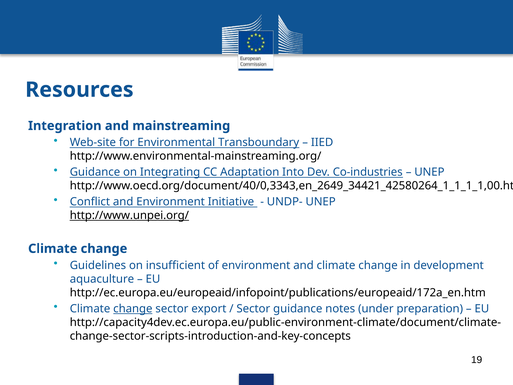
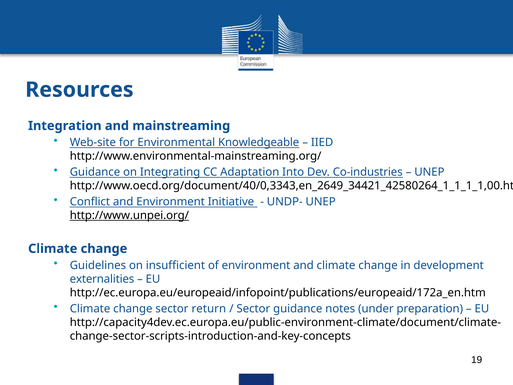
Transboundary: Transboundary -> Knowledgeable (259, 142)
aquaculture: aquaculture -> externalities (102, 279)
change underline: present -> none (133, 309)
export: export -> return (209, 309)
